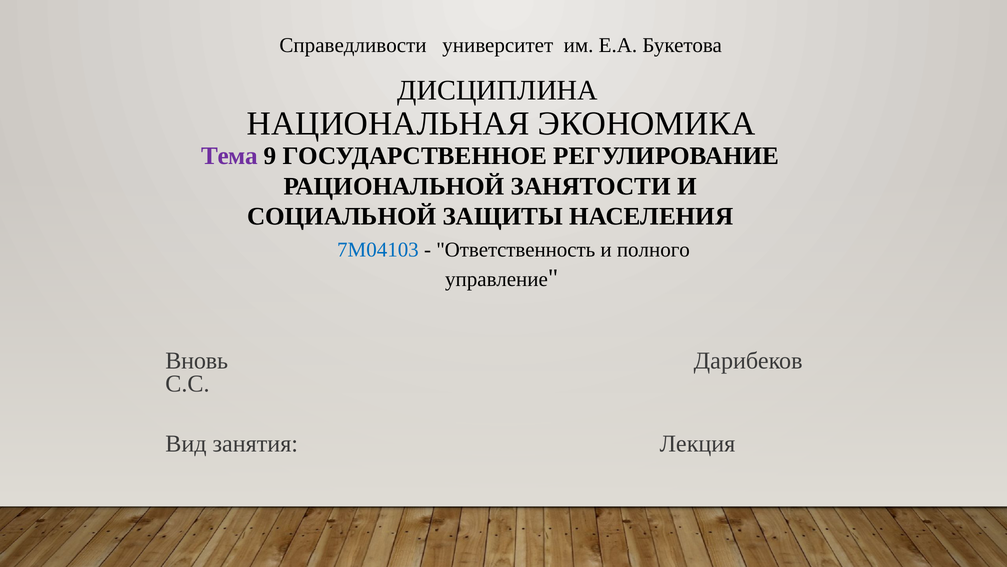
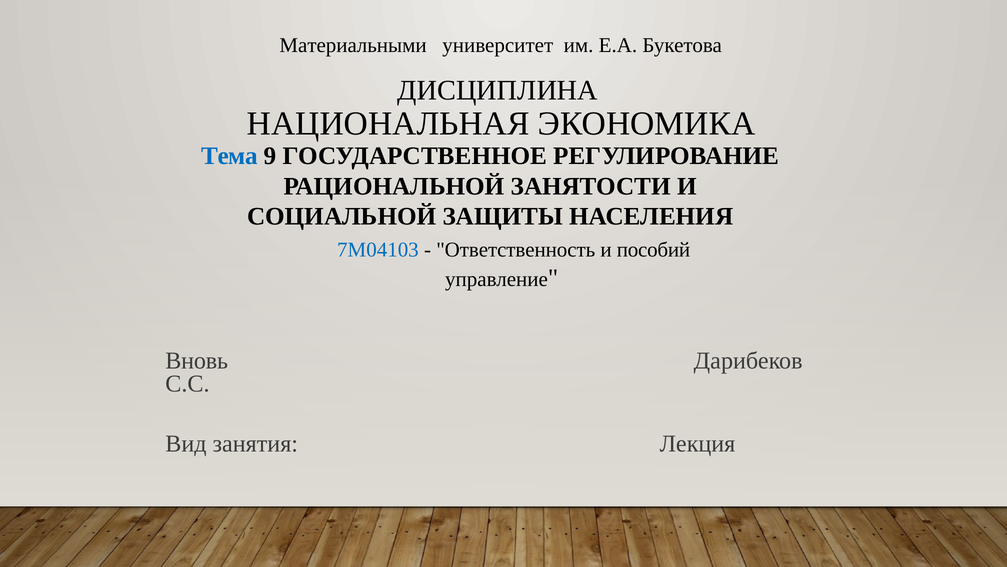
Справедливости: Справедливости -> Материальными (353, 45)
Тема colour: purple -> blue (230, 156)
полного: полного -> пособий (653, 250)
